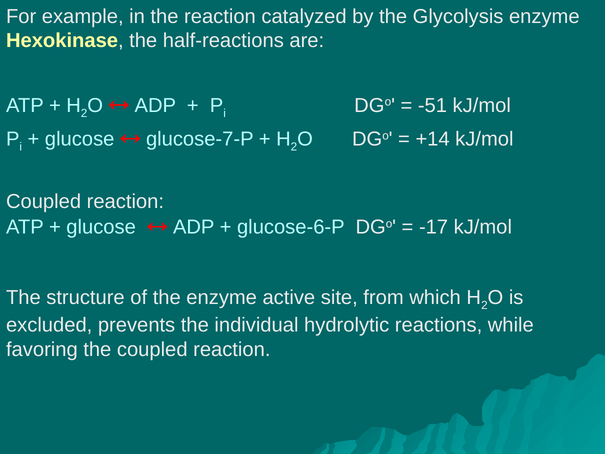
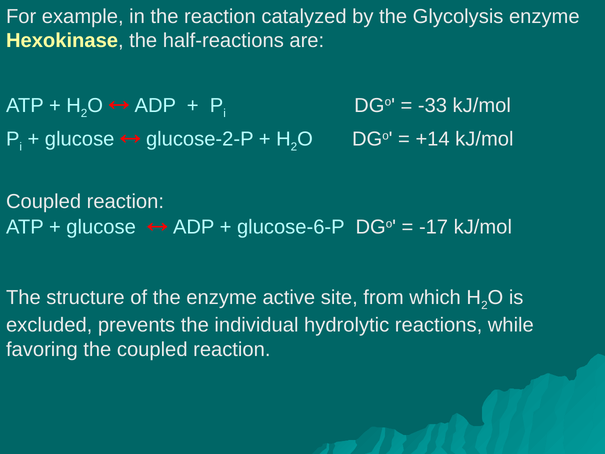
-51: -51 -> -33 (432, 105)
glucose-7-P: glucose-7-P -> glucose-2-P (200, 139)
